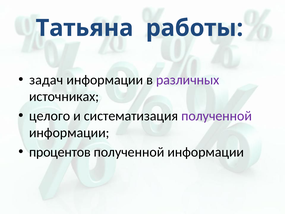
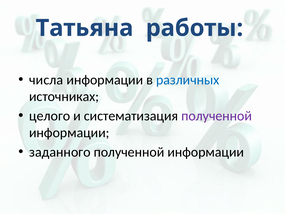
задач: задач -> числа (46, 80)
различных colour: purple -> blue (188, 80)
процентов: процентов -> заданного (60, 152)
